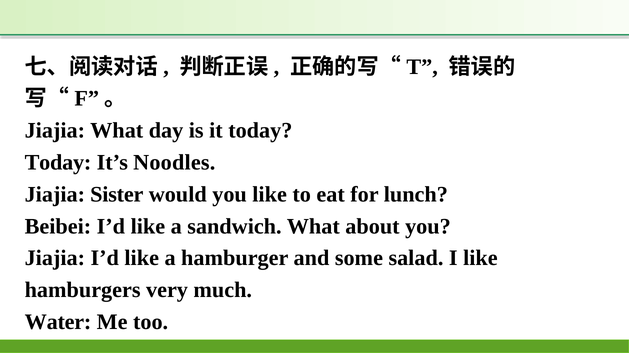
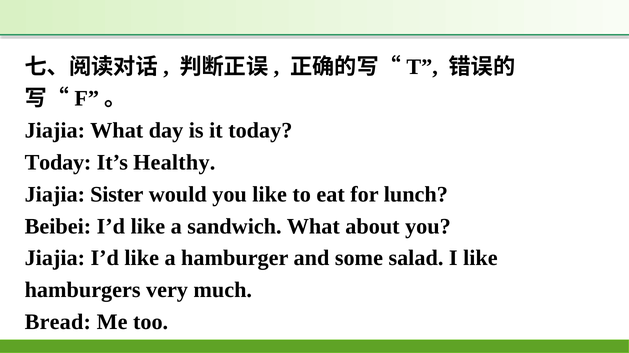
Noodles: Noodles -> Healthy (174, 163)
Water: Water -> Bread (58, 323)
